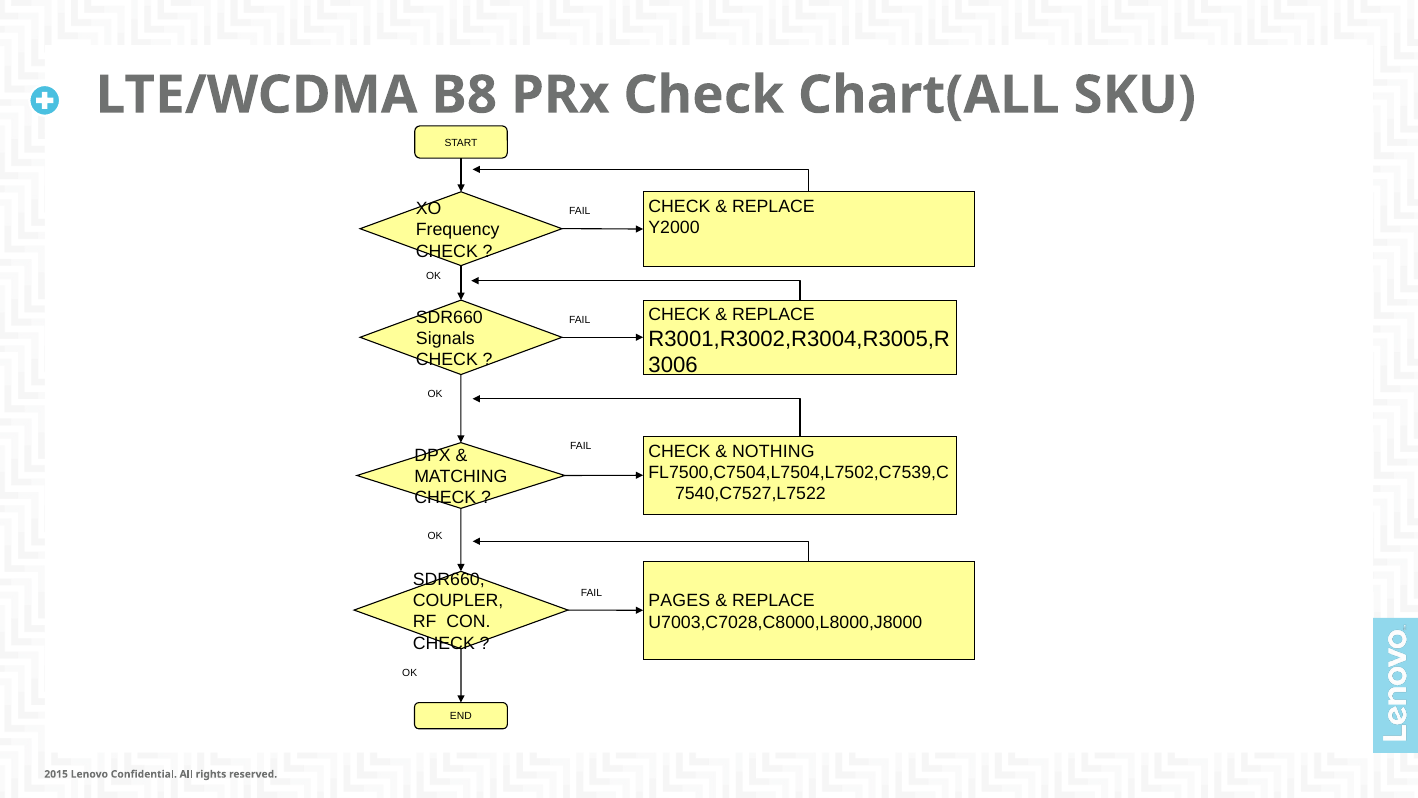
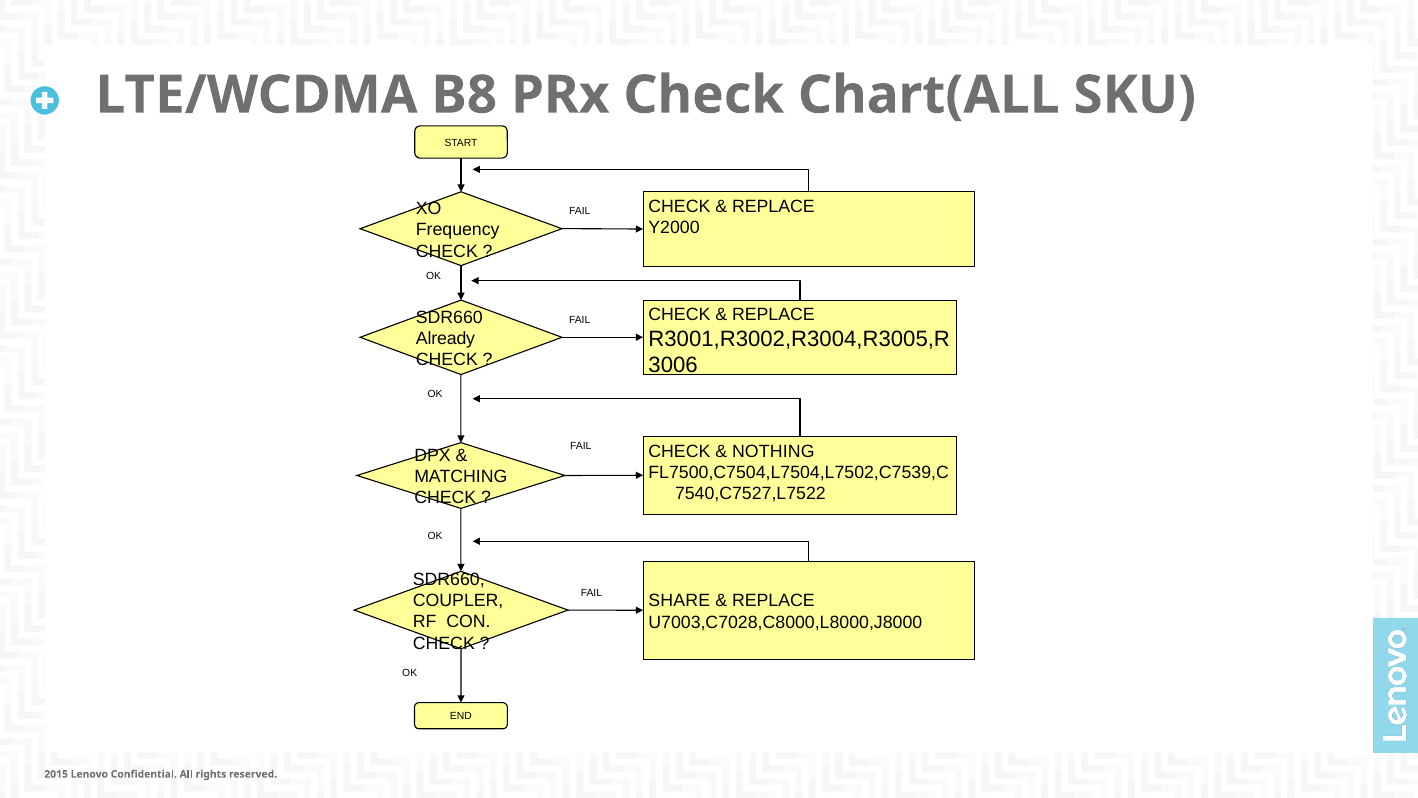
Signals: Signals -> Already (445, 338)
PAGES: PAGES -> SHARE (679, 601)
